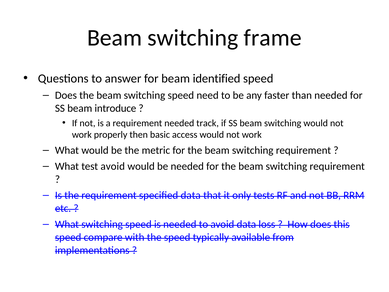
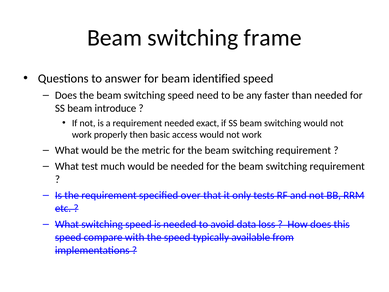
track: track -> exact (208, 123)
test avoid: avoid -> much (113, 166)
specified data: data -> over (191, 195)
